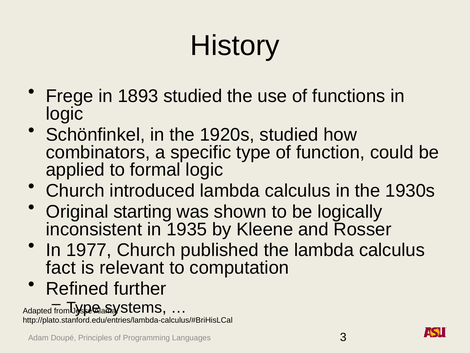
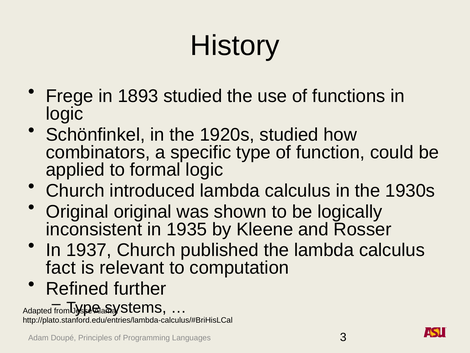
Original starting: starting -> original (143, 211)
1977: 1977 -> 1937 (89, 250)
